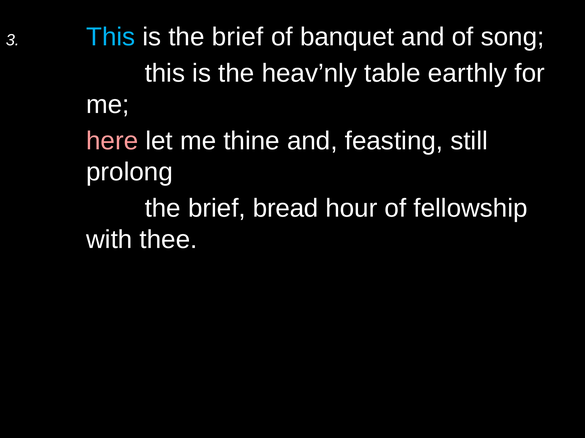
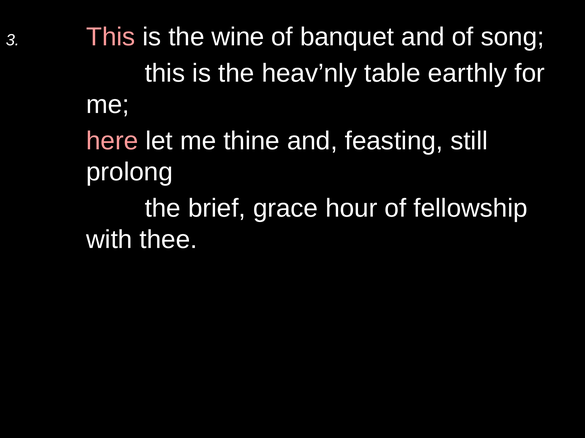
This colour: light blue -> pink (111, 37)
is the brief: brief -> wine (238, 37)
bread: bread -> grace (286, 209)
